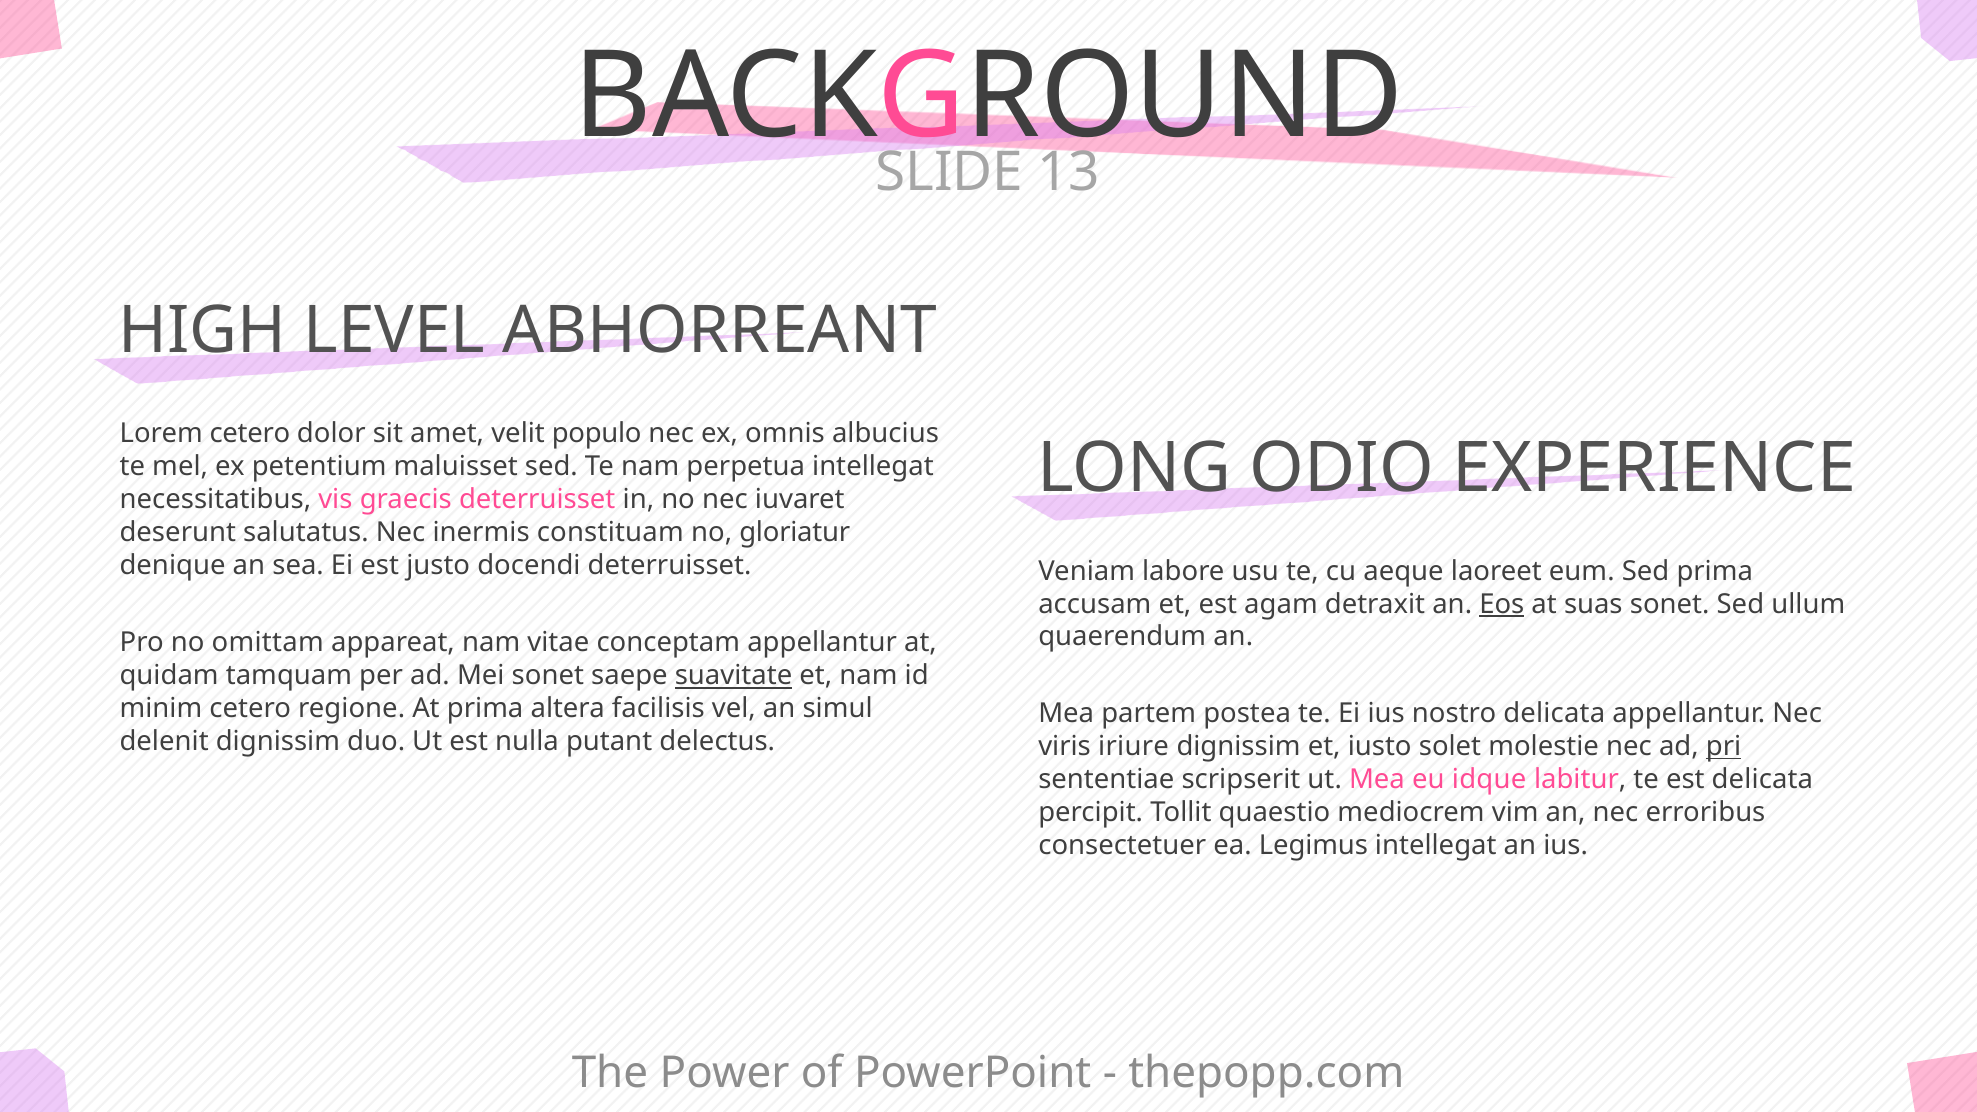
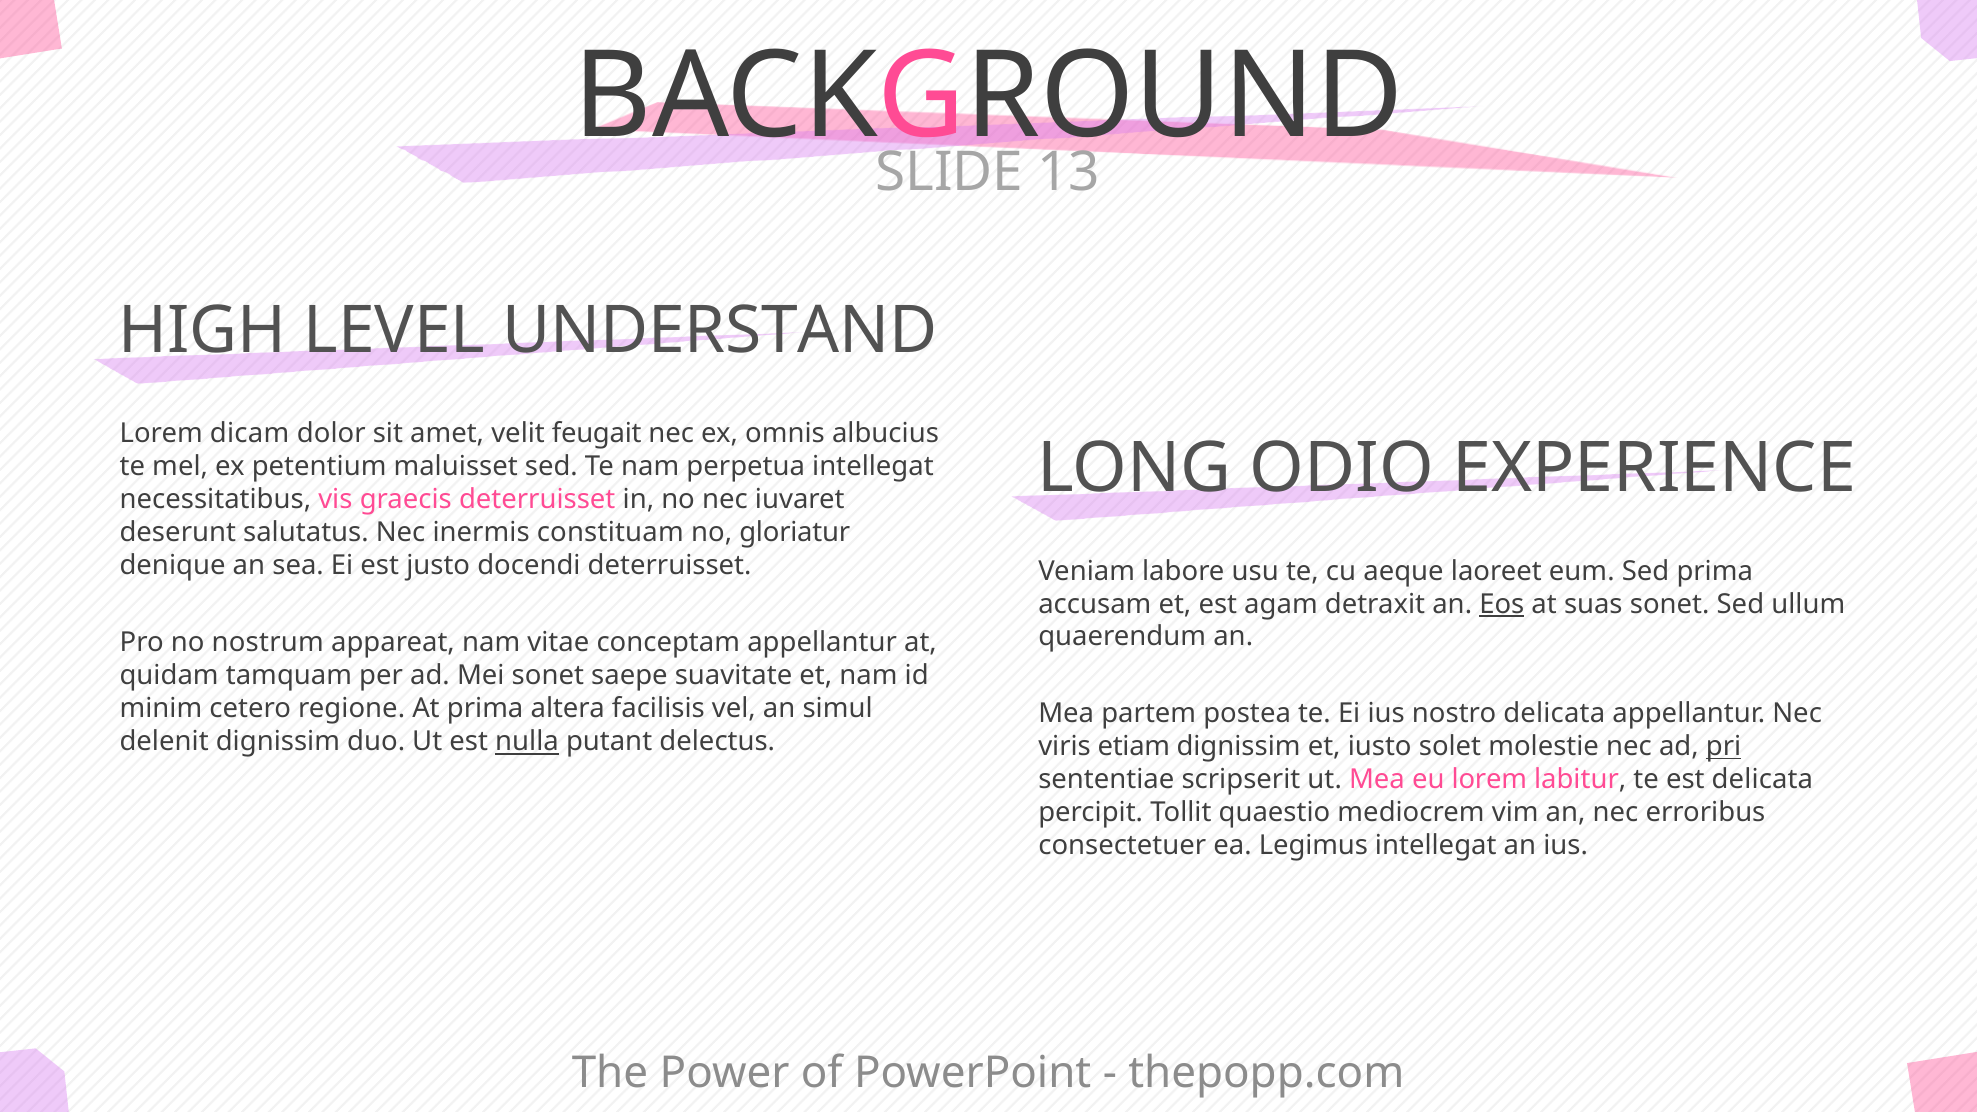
ABHORREANT: ABHORREANT -> UNDERSTAND (720, 331)
Lorem cetero: cetero -> dicam (250, 434)
populo: populo -> feugait (597, 434)
omittam: omittam -> nostrum (268, 643)
suavitate underline: present -> none (734, 676)
nulla underline: none -> present (527, 742)
iriure: iriure -> etiam (1134, 747)
eu idque: idque -> lorem (1489, 780)
